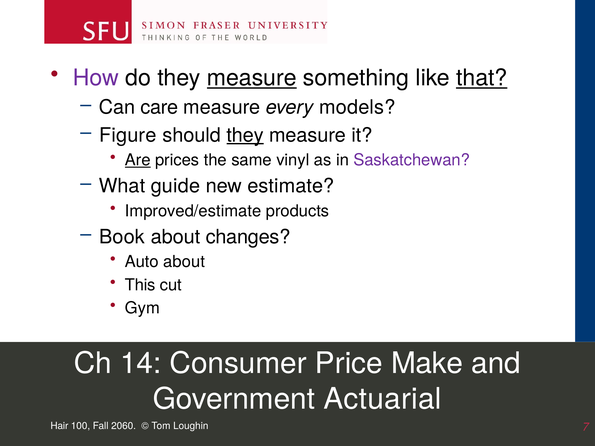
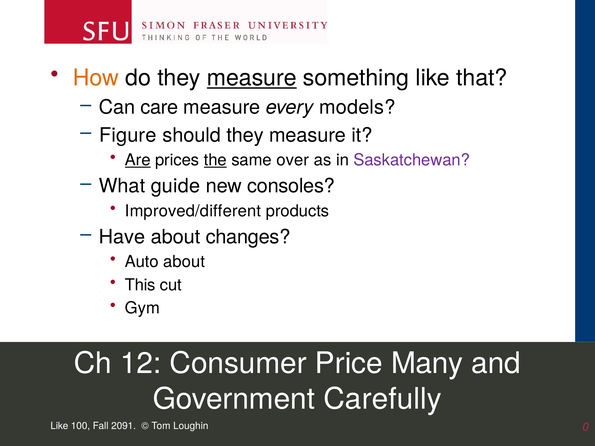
How colour: purple -> orange (96, 78)
that underline: present -> none (482, 78)
they underline: present -> none (245, 135)
the underline: none -> present (215, 160)
vinyl: vinyl -> over (293, 160)
estimate: estimate -> consoles (291, 186)
Improved/estimate: Improved/estimate -> Improved/different (193, 211)
Book: Book -> Have (122, 237)
14: 14 -> 12 (141, 364)
Make: Make -> Many (427, 364)
Actuarial: Actuarial -> Carefully (383, 399)
Hair: Hair -> Like (59, 426)
2060: 2060 -> 2091 (124, 426)
7: 7 -> 0 (586, 427)
